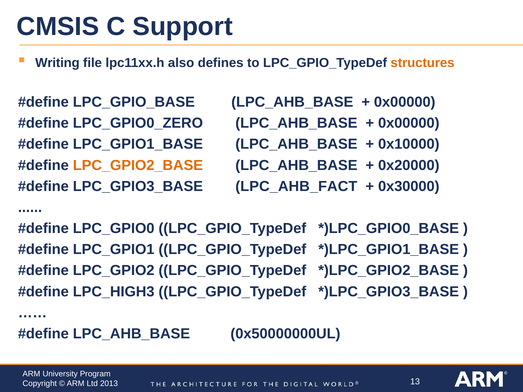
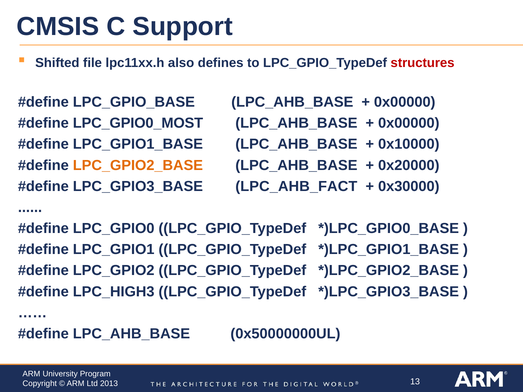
Writing: Writing -> Shifted (57, 63)
structures colour: orange -> red (423, 63)
LPC_GPIO0_ZERO: LPC_GPIO0_ZERO -> LPC_GPIO0_MOST (138, 123)
